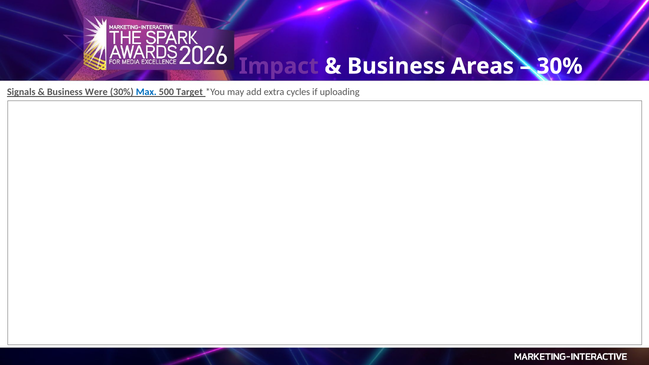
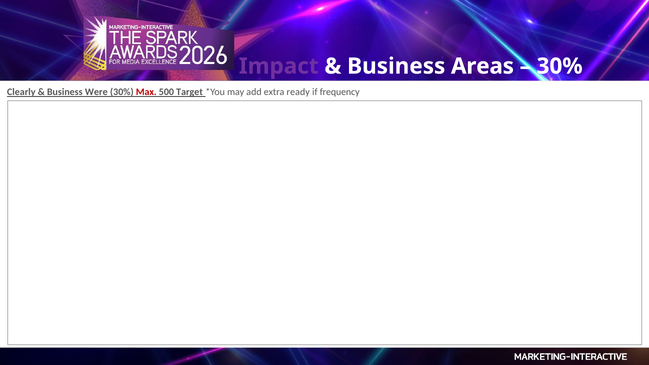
Signals: Signals -> Clearly (21, 92)
Max colour: blue -> red (146, 92)
cycles: cycles -> ready (298, 92)
uploading: uploading -> frequency (340, 92)
